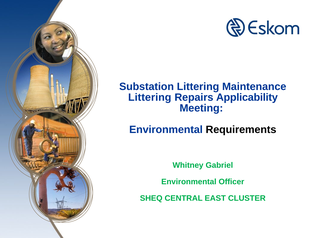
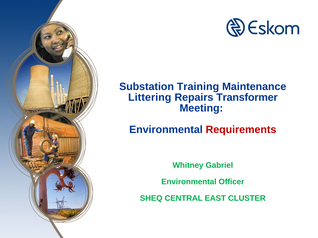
Substation Littering: Littering -> Training (198, 87)
Applicability: Applicability -> Transformer (247, 98)
Requirements colour: black -> red (241, 130)
